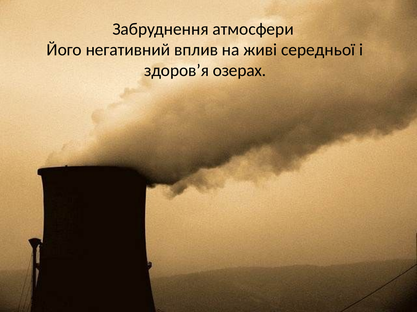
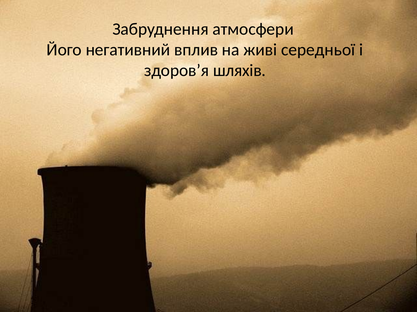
озерах: озерах -> шляхів (240, 71)
